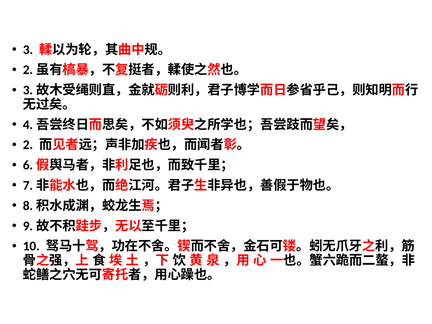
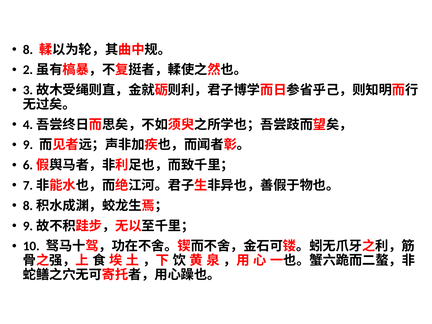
3: 3 -> 8 (28, 50)
2: 2 -> 9 (28, 145)
